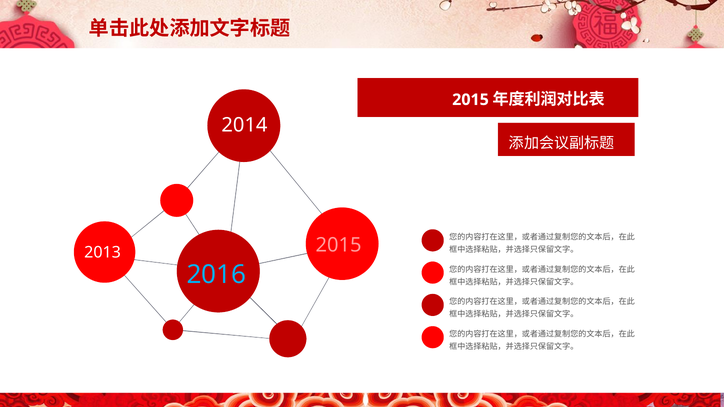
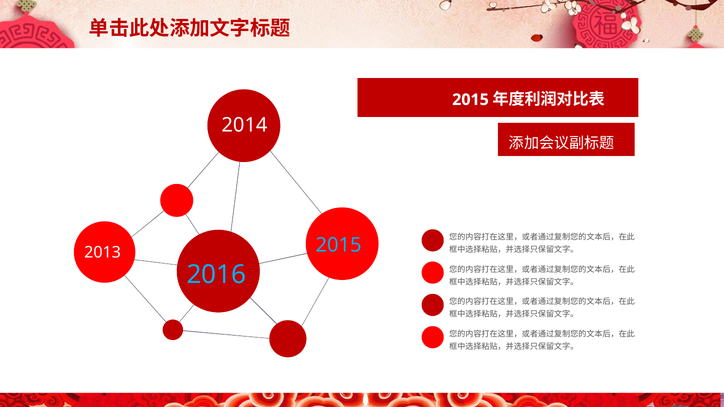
2015 colour: pink -> light blue (339, 245)
